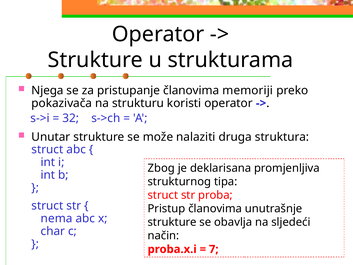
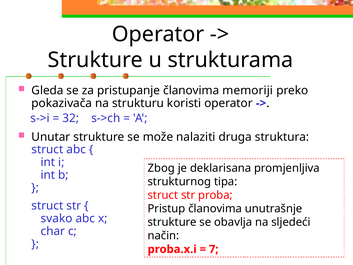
Njega: Njega -> Gleda (47, 90)
nema: nema -> svako (57, 218)
